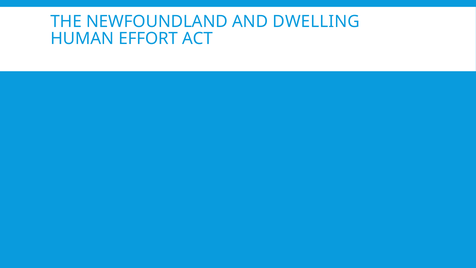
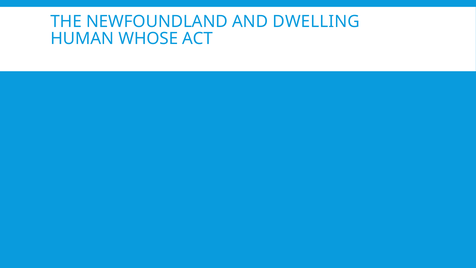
EFFORT: EFFORT -> WHOSE (148, 39)
